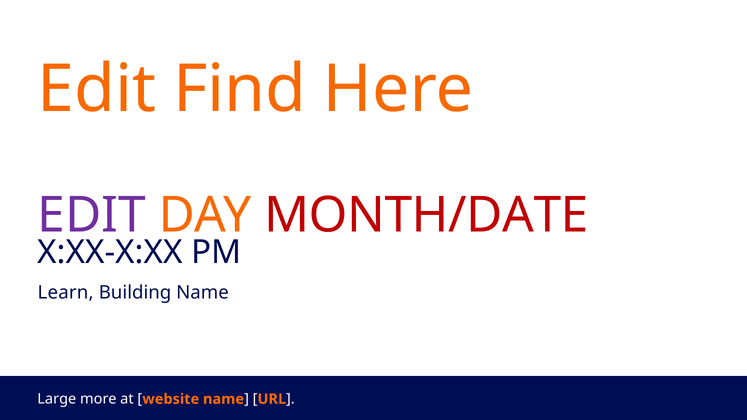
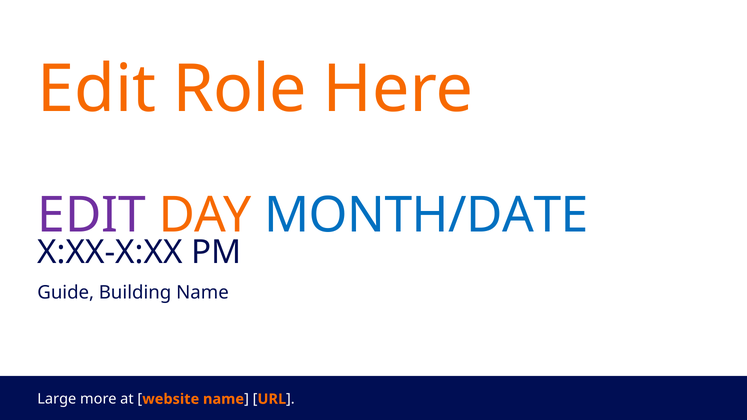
Find: Find -> Role (240, 90)
MONTH/DATE colour: red -> blue (426, 216)
Learn: Learn -> Guide (66, 293)
